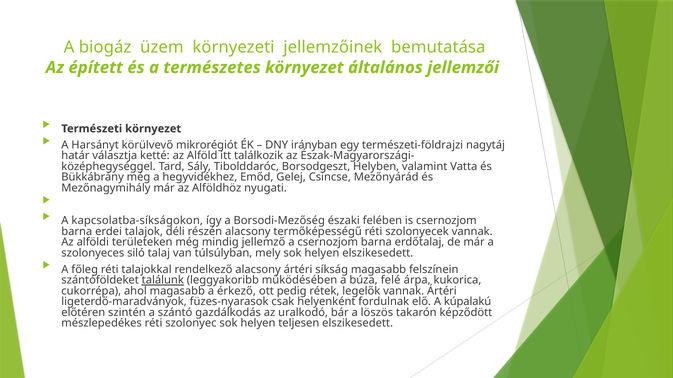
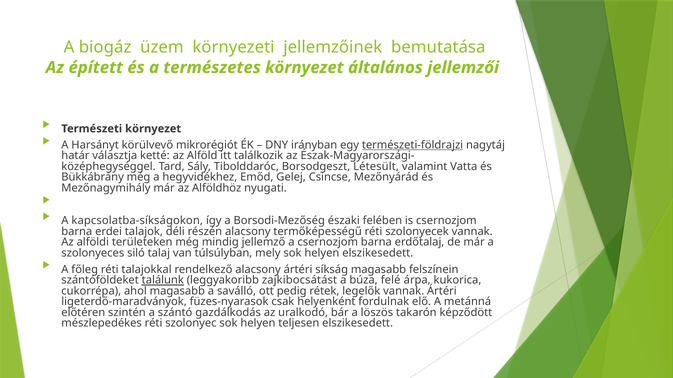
természeti-földrajzi underline: none -> present (413, 145)
Helyben: Helyben -> Létesült (376, 167)
működésében: működésében -> zajkibocsátást (300, 281)
érkező: érkező -> saválló (237, 291)
kúpalakú: kúpalakú -> metánná (468, 302)
